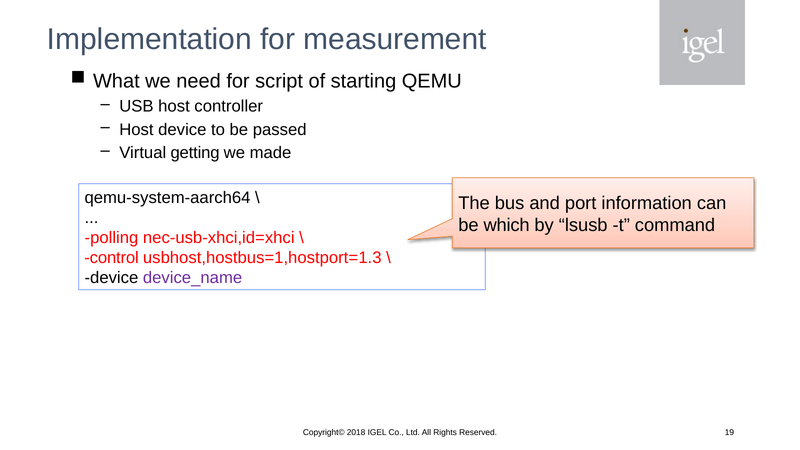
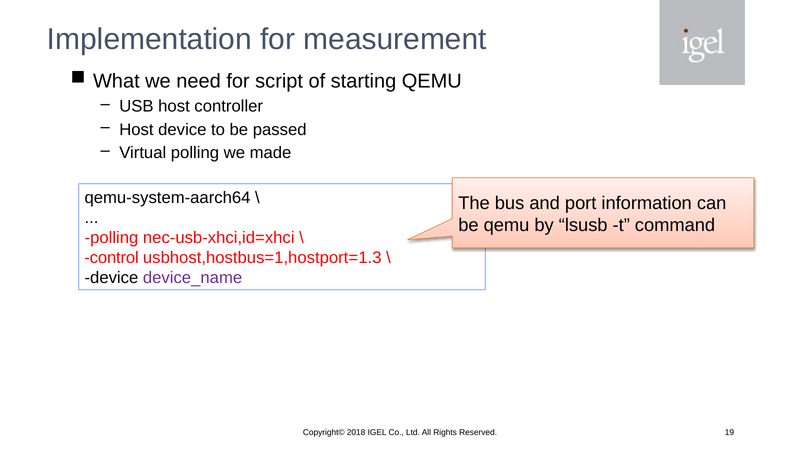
Virtual getting: getting -> polling (195, 153)
be which: which -> qemu (507, 225)
